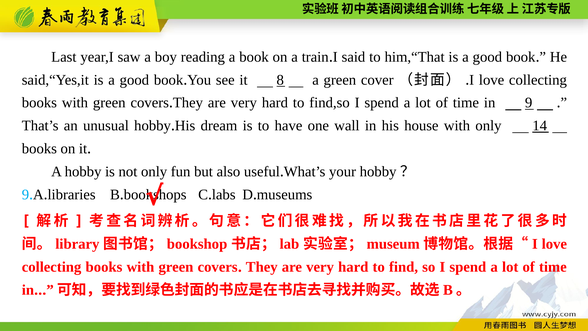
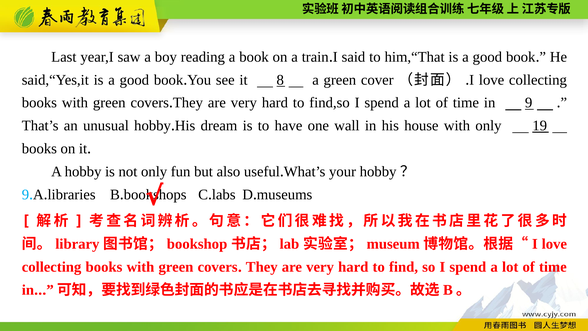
14: 14 -> 19 (540, 126)
